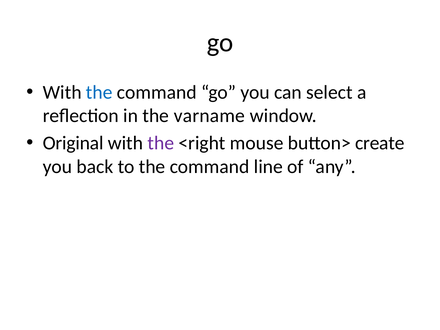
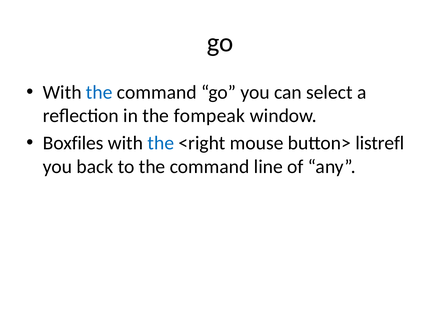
varname: varname -> fompeak (209, 116)
Original: Original -> Boxfiles (73, 143)
the colour: purple -> blue (161, 143)
create: create -> listrefl (380, 143)
